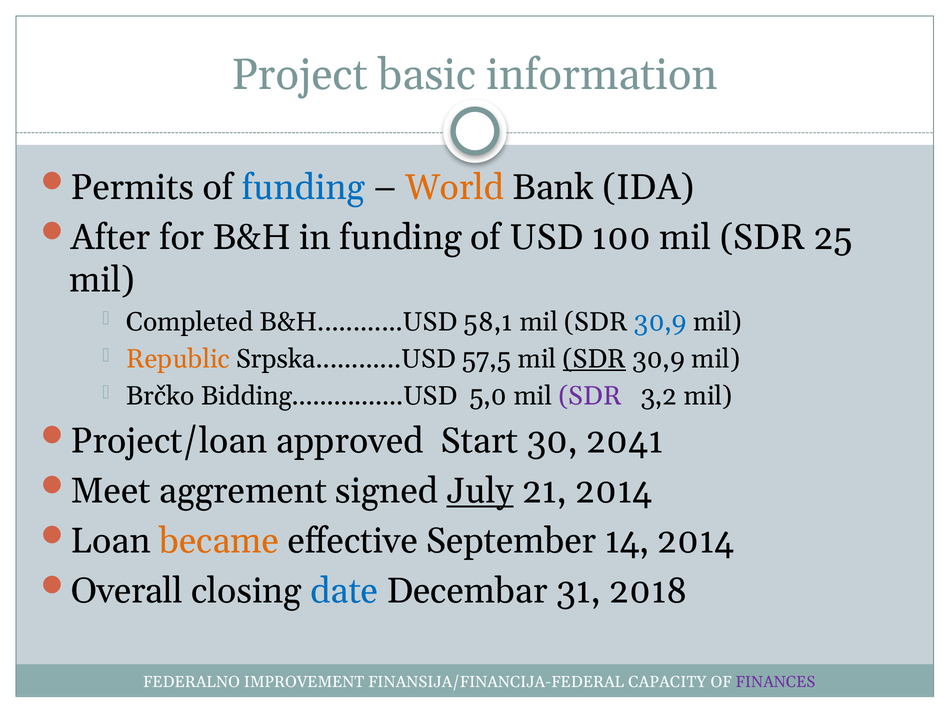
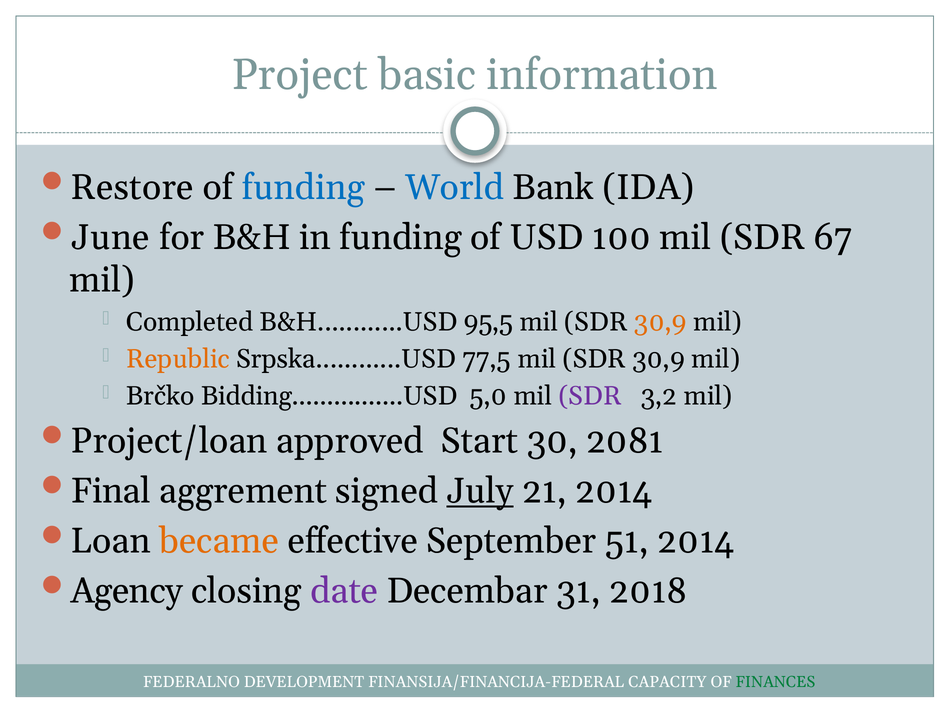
Permits: Permits -> Restore (132, 187)
World colour: orange -> blue (455, 187)
After: After -> June (111, 237)
25: 25 -> 67 (833, 237)
58,1: 58,1 -> 95,5 (489, 322)
30,9 colour: blue -> orange (660, 322)
57,5: 57,5 -> 77,5 (487, 359)
SDR underline: present -> none (594, 359)
2041: 2041 -> 2081 (625, 441)
Meet: Meet -> Final (111, 491)
14: 14 -> 51 (627, 541)
Overall: Overall -> Agency (127, 591)
date colour: blue -> purple (344, 591)
IMPROVEMENT: IMPROVEMENT -> DEVELOPMENT (304, 681)
FINANCES colour: purple -> green (775, 681)
